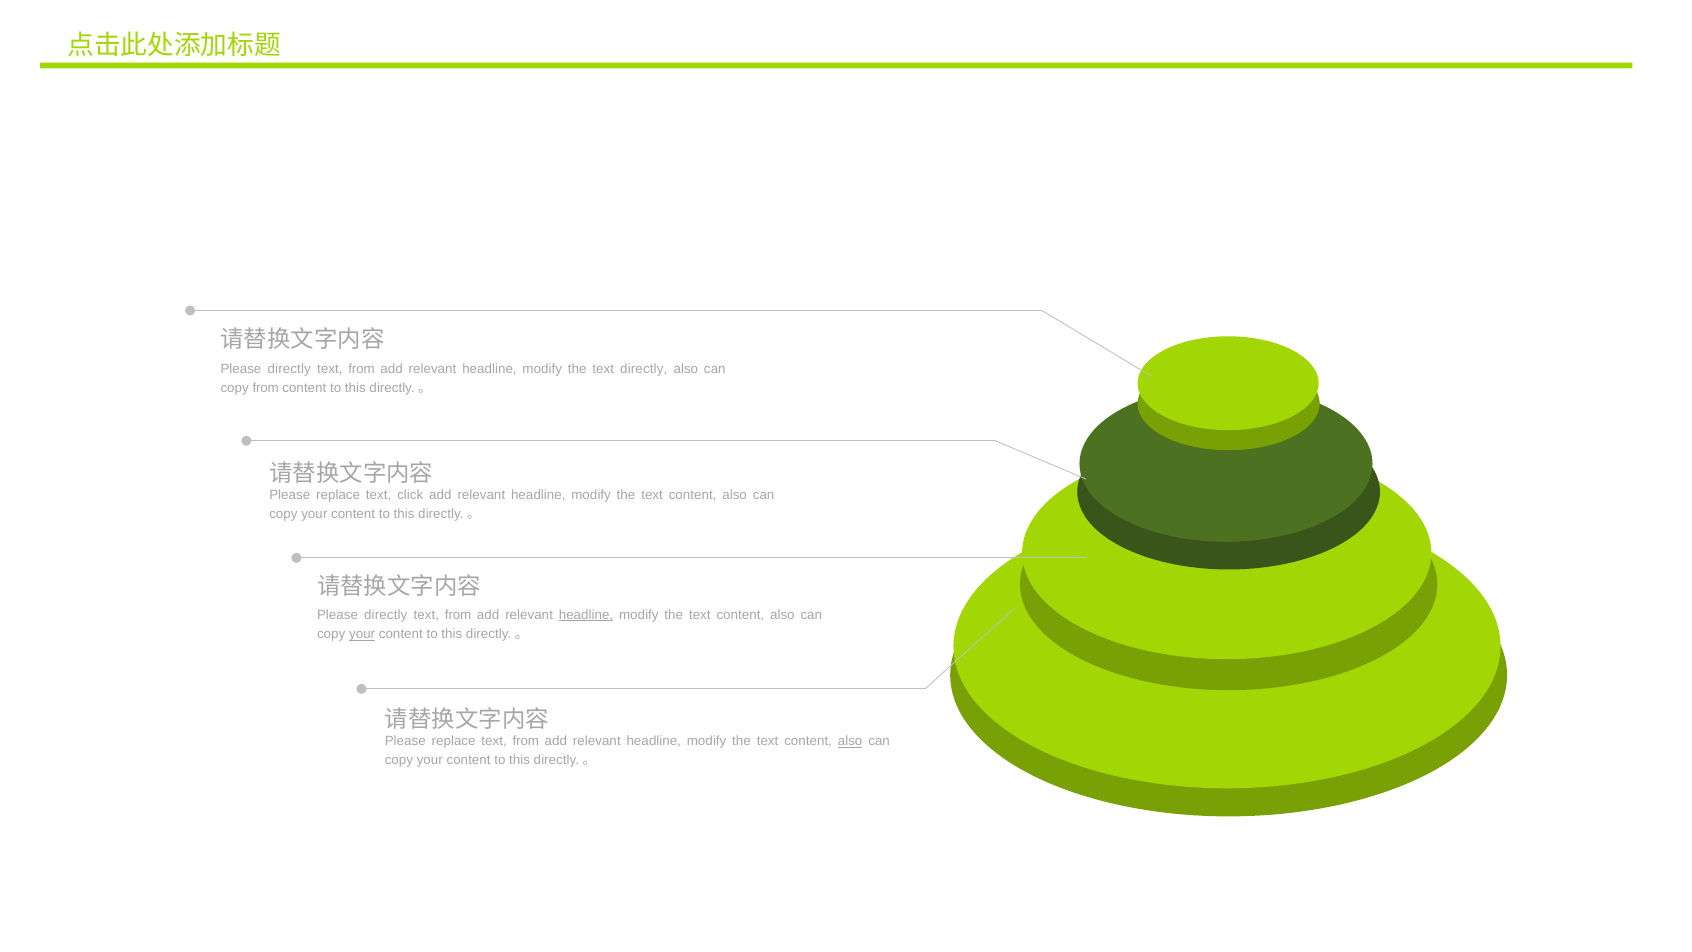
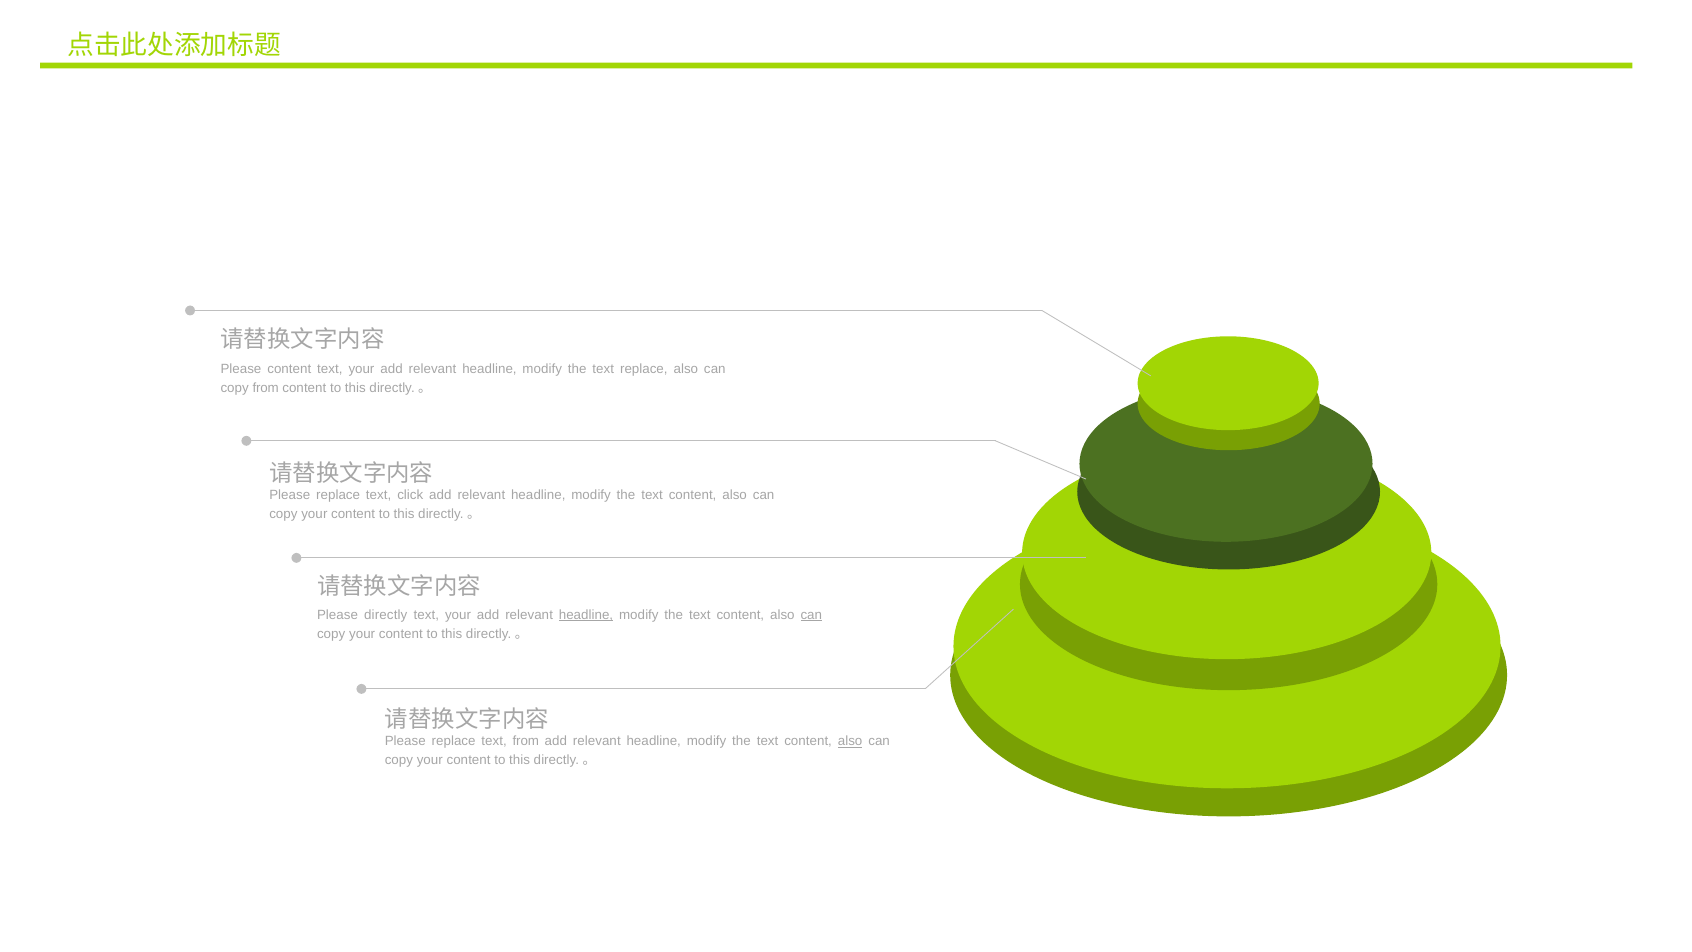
directly: directly -> content (289, 368)
from: from -> your (361, 368)
text directly: directly -> replace (644, 368)
from: from -> your (458, 615)
can underline: none -> present (811, 615)
your underline: present -> none (362, 634)
